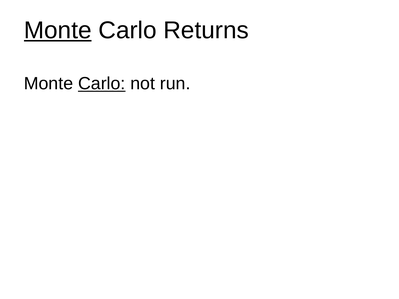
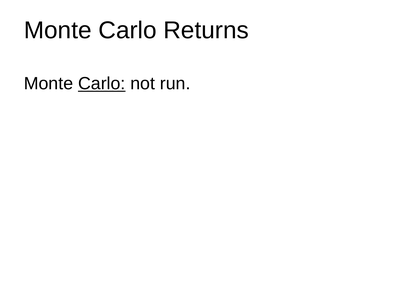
Monte underline: present -> none (58, 30)
